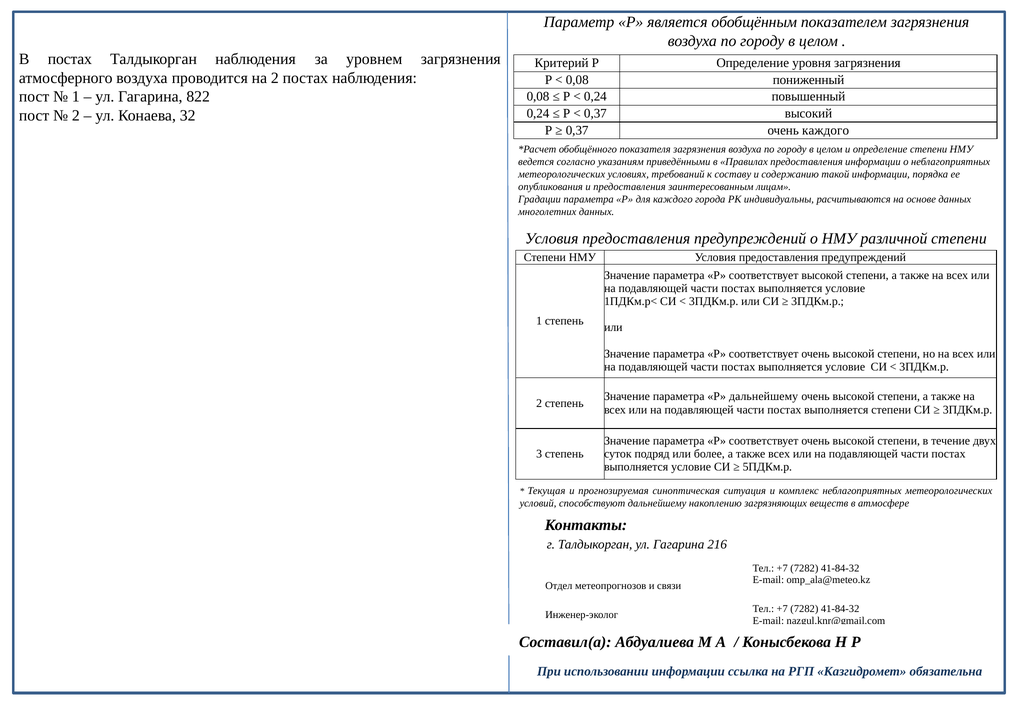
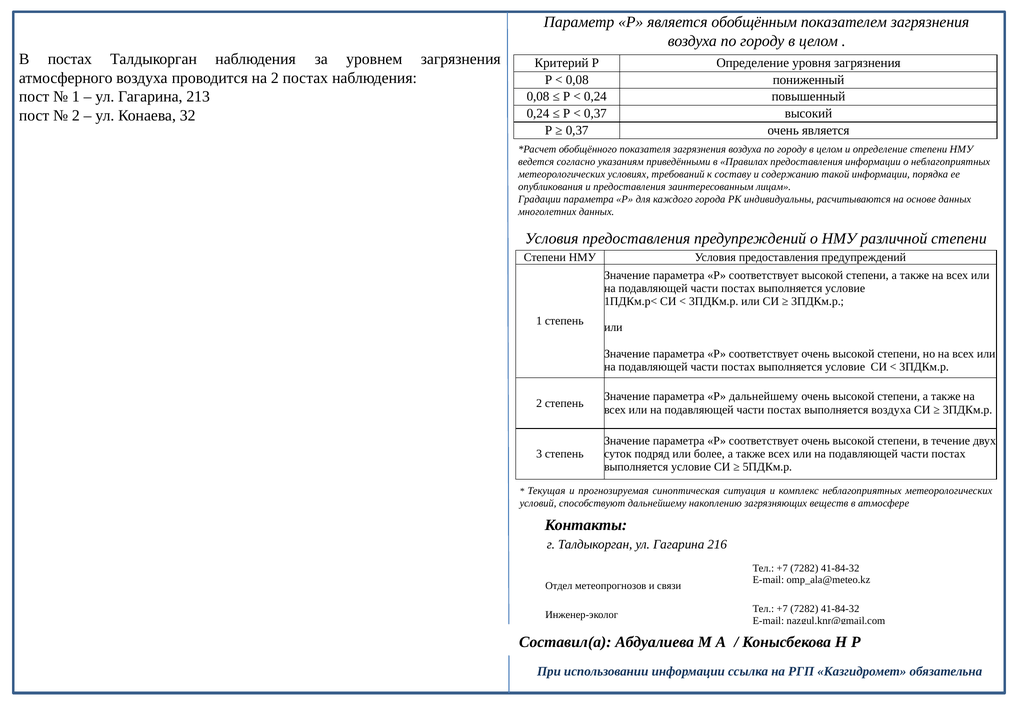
822: 822 -> 213 (198, 97)
очень каждого: каждого -> является (826, 130)
выполняется степени: степени -> воздуха (891, 410)
